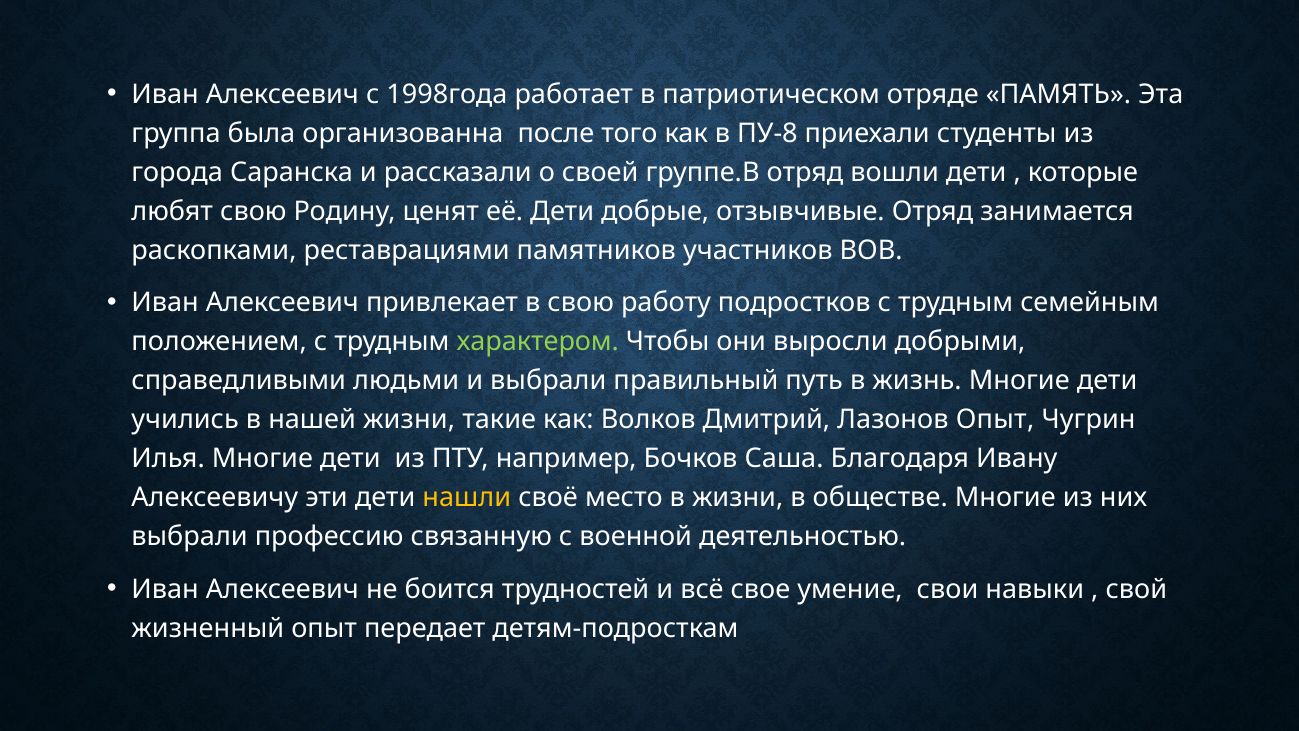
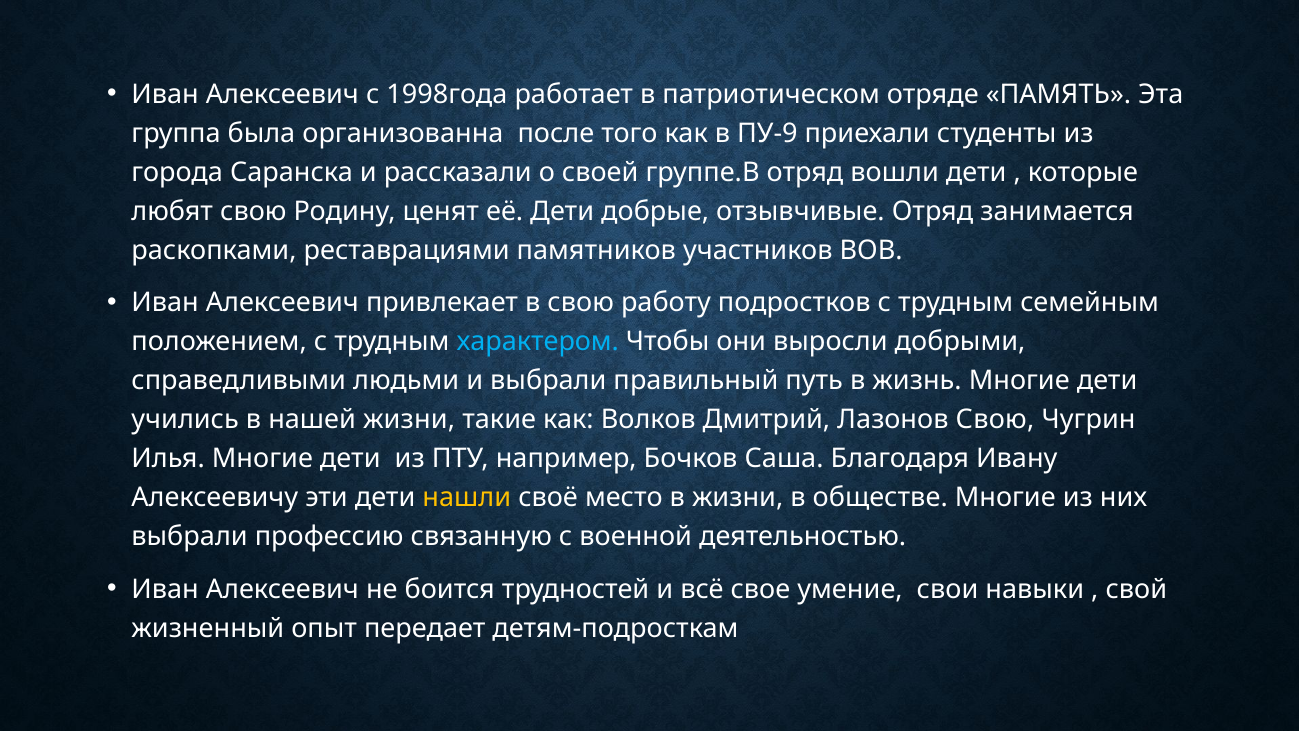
ПУ-8: ПУ-8 -> ПУ-9 (767, 133)
характером colour: light green -> light blue (538, 342)
Лазонов Опыт: Опыт -> Свою (995, 420)
